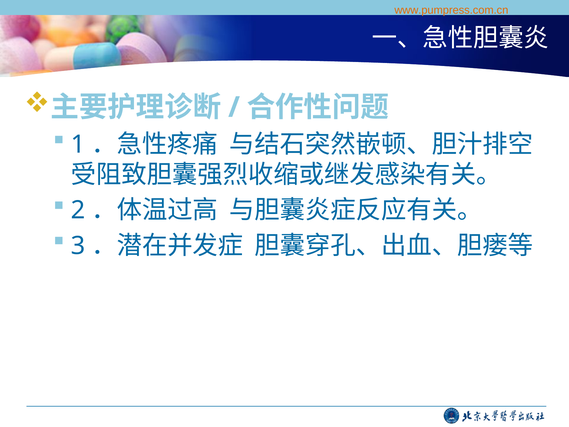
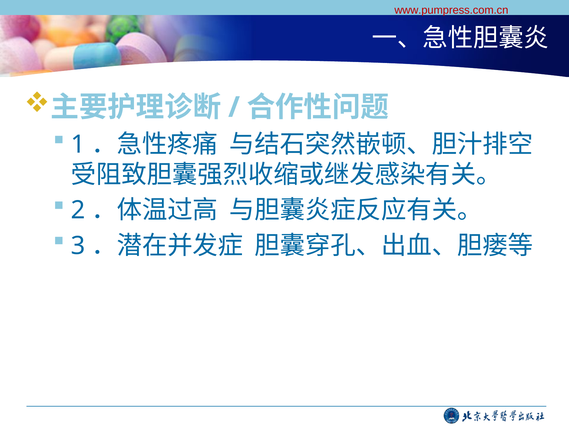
www.pumpress.com.cn colour: orange -> red (451, 10)
